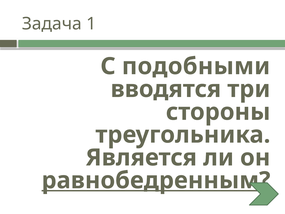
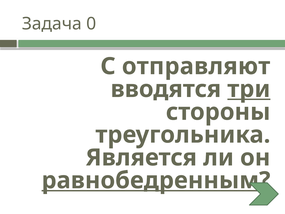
1: 1 -> 0 (91, 24)
подобными: подобными -> отправляют (196, 66)
три underline: none -> present (249, 89)
